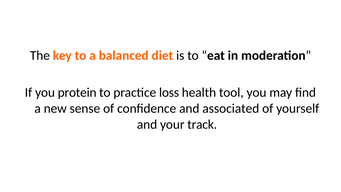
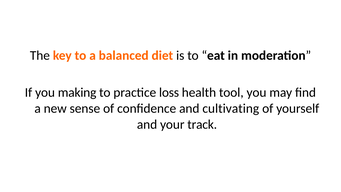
protein: protein -> making (77, 93)
associated: associated -> cultivating (231, 108)
